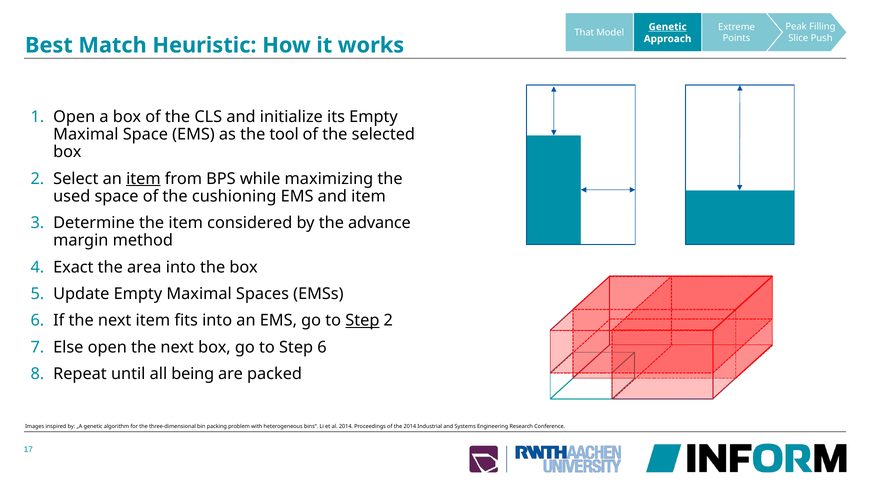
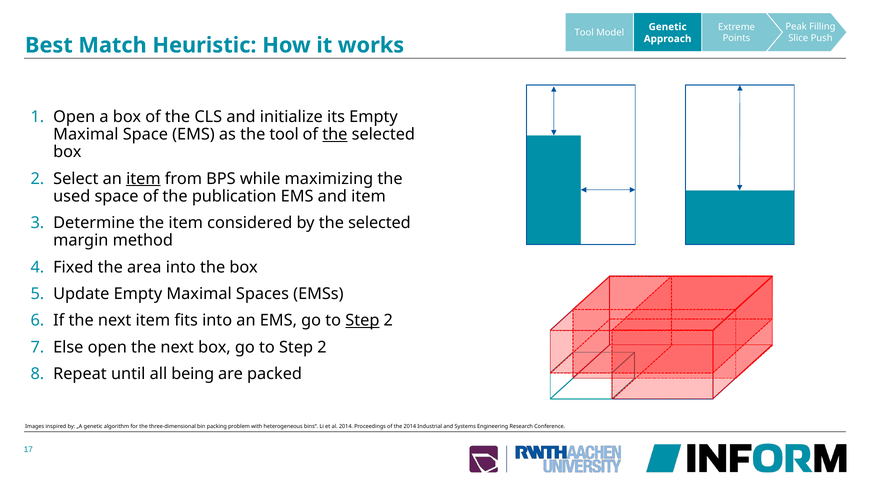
Genetic underline: present -> none (668, 27)
That: That -> Tool (584, 33)
the underline: none -> present (335, 134)
cushioning: cushioning -> publication (234, 196)
by the advance: advance -> selected (379, 223)
Exact: Exact -> Fixed (73, 267)
6: 6 -> 2 (322, 347)
